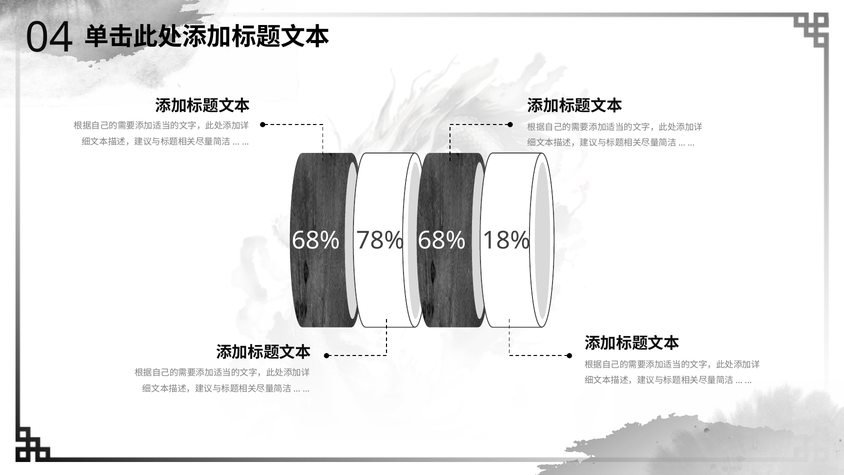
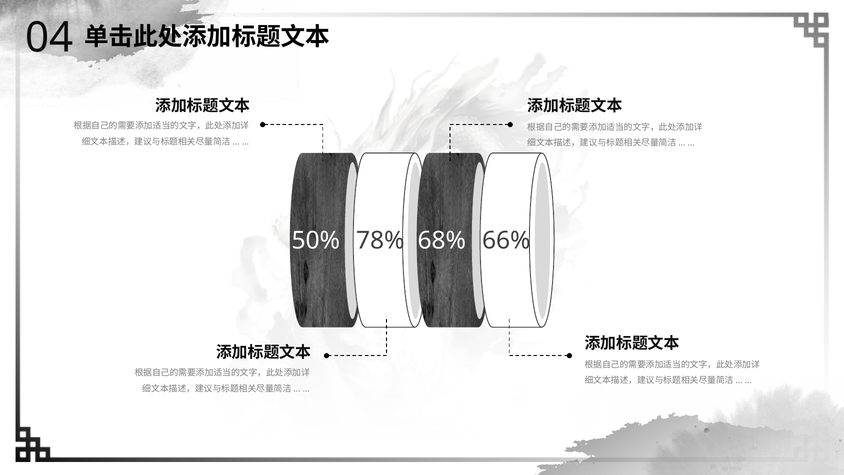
68%: 68% -> 50% (316, 241)
18%: 18% -> 66% (506, 241)
